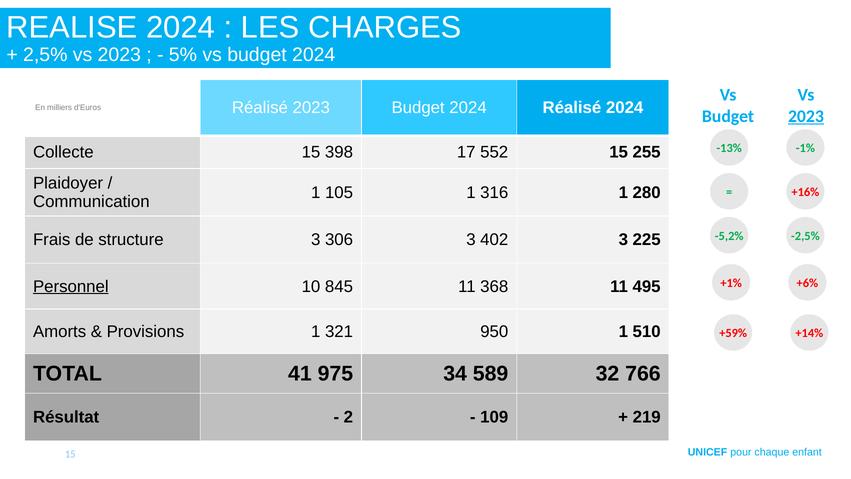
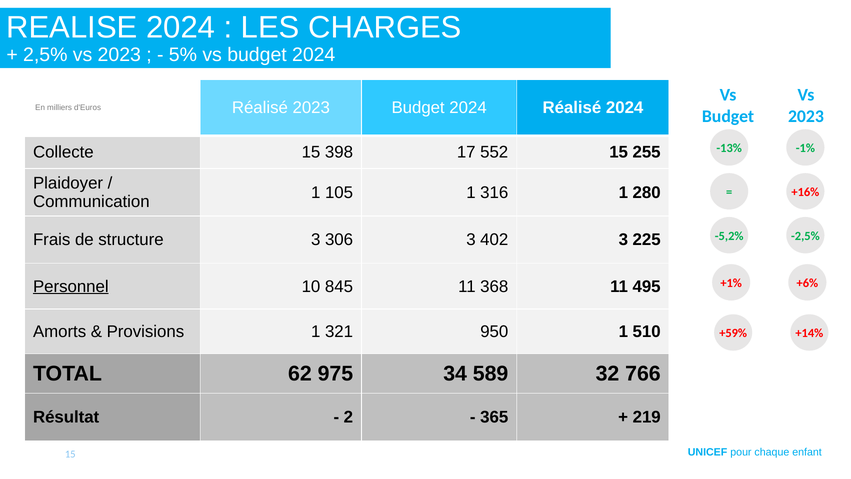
2023 underline: present -> none (806, 116)
41: 41 -> 62 (300, 374)
109: 109 -> 365 (494, 417)
